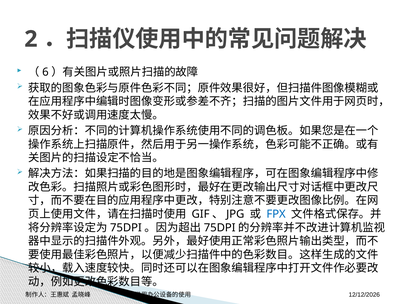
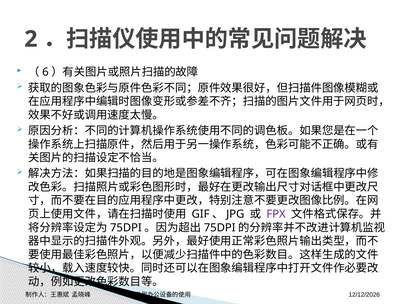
FPX colour: blue -> purple (276, 214)
